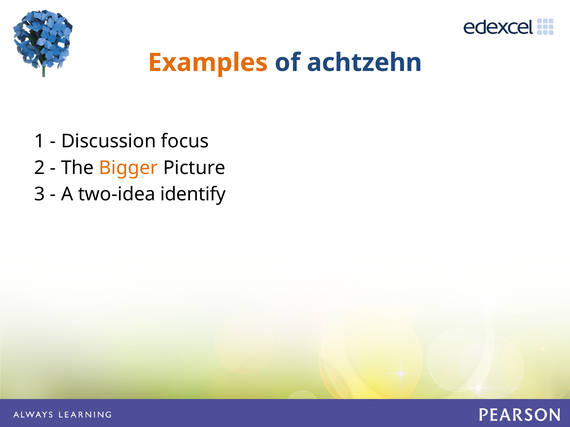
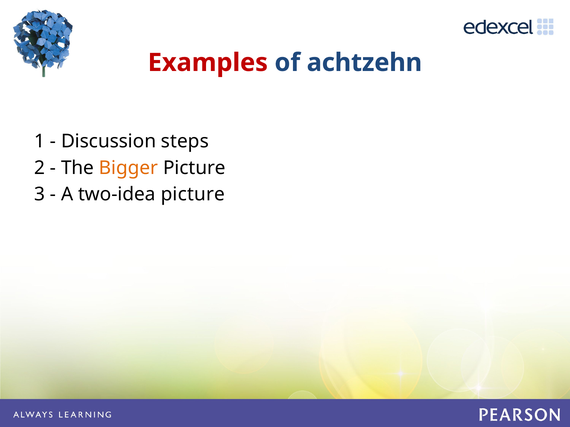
Examples colour: orange -> red (208, 63)
focus: focus -> steps (185, 141)
two-idea identify: identify -> picture (193, 195)
